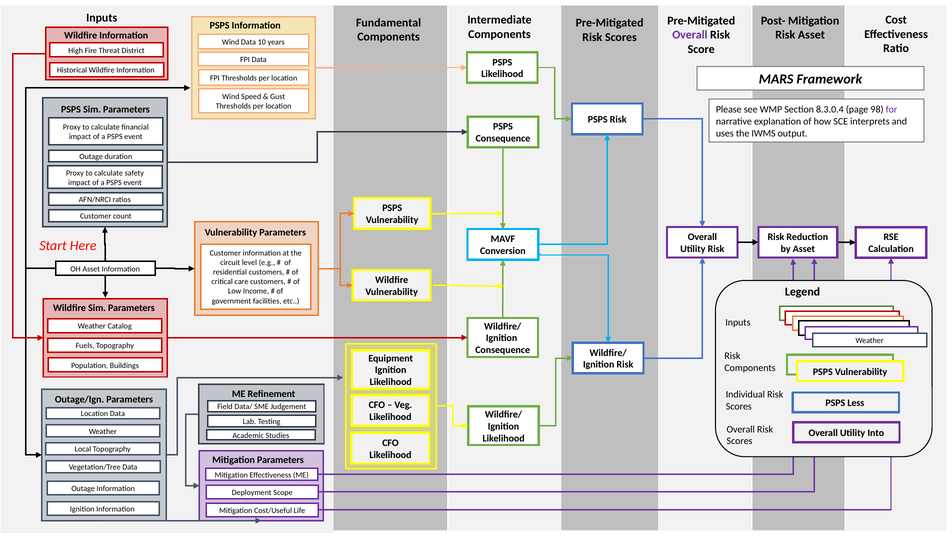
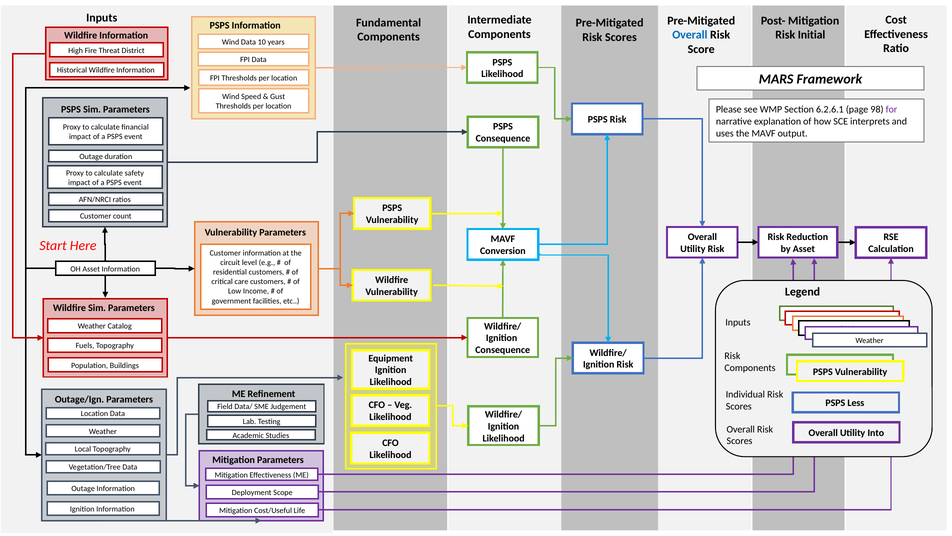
Overall colour: purple -> blue (690, 35)
Risk Asset: Asset -> Initial (812, 35)
8.3.0.4: 8.3.0.4 -> 6.2.6.1 (830, 109)
the IWMS: IWMS -> MAVF (764, 133)
